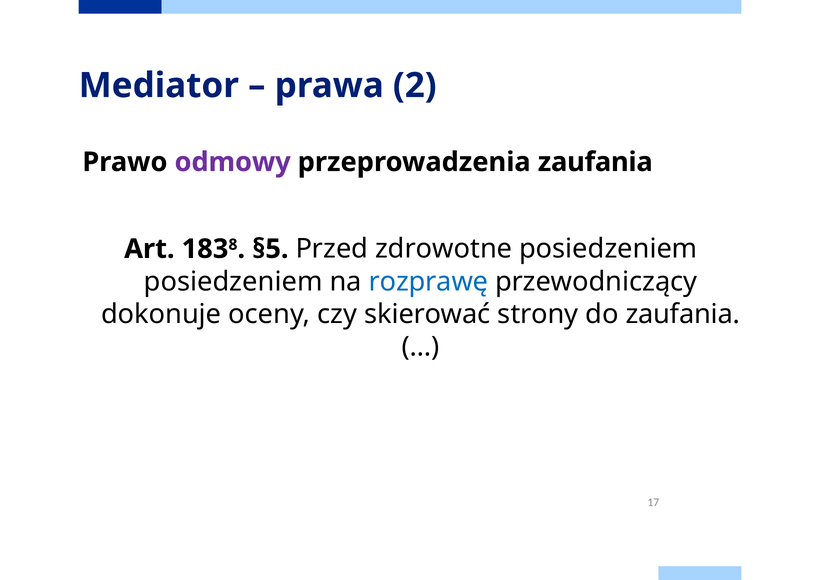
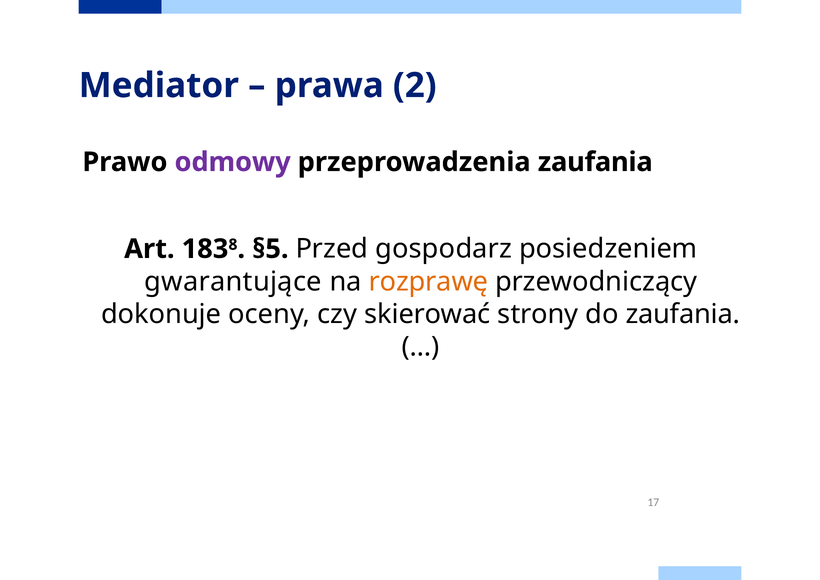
zdrowotne: zdrowotne -> gospodarz (444, 249)
posiedzeniem: posiedzeniem -> gwarantujące (233, 281)
rozprawę colour: blue -> orange (429, 281)
